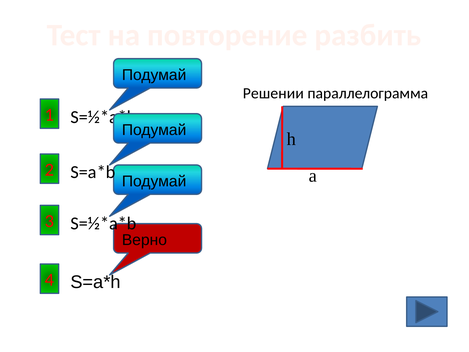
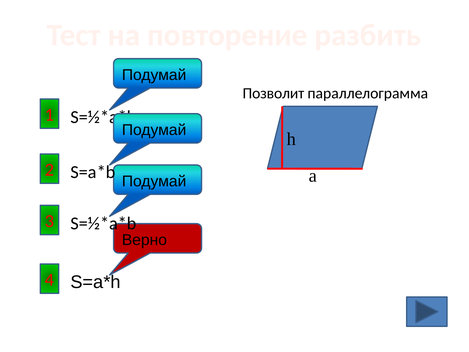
Решении: Решении -> Позволит (273, 93)
